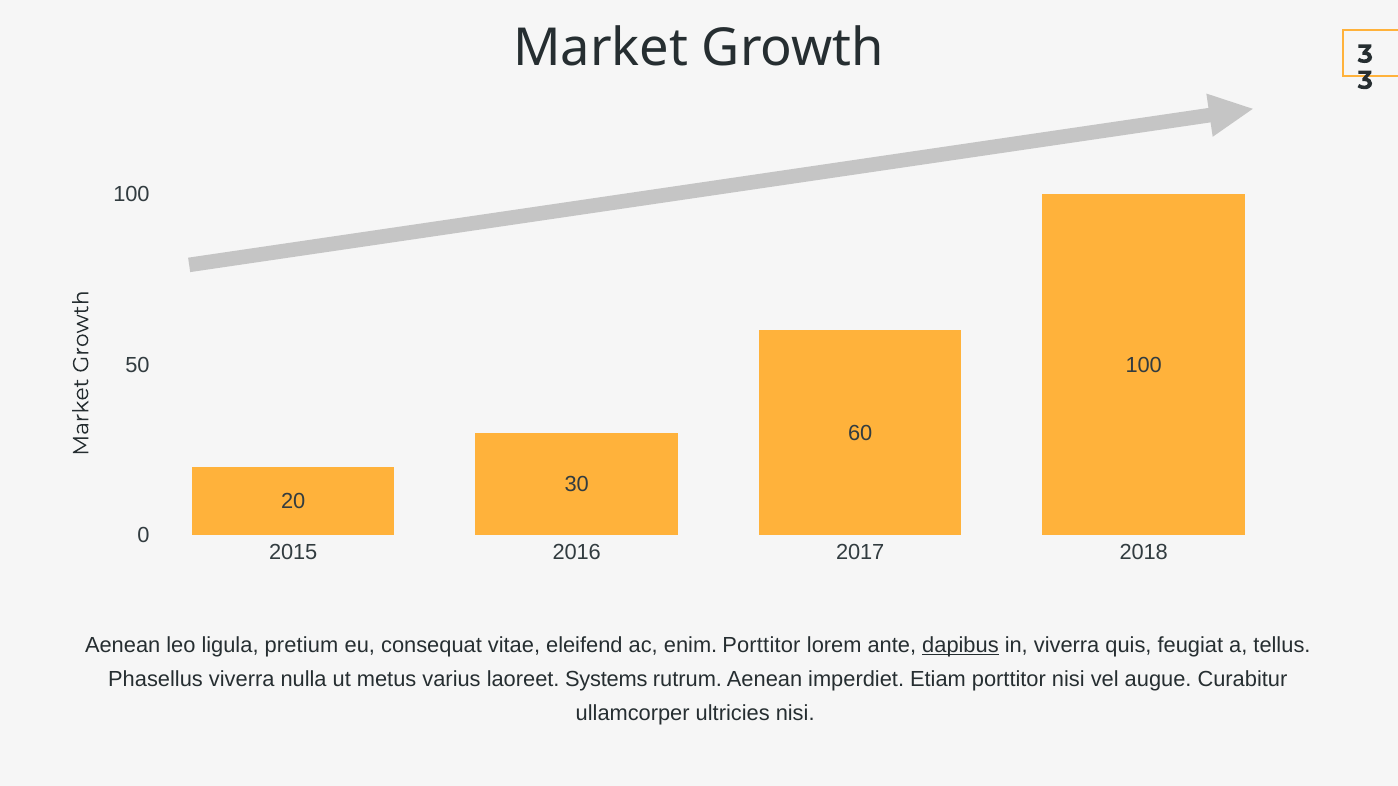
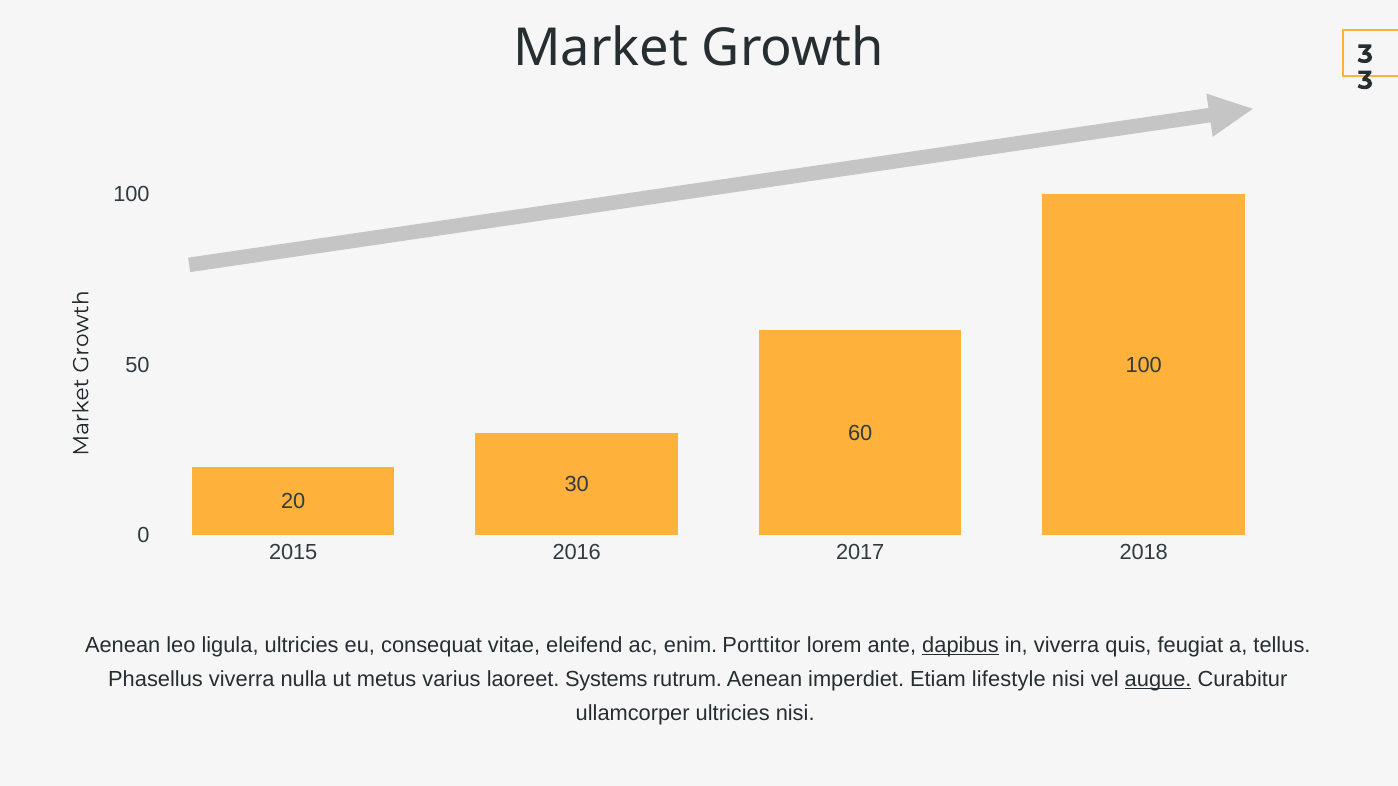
ligula pretium: pretium -> ultricies (302, 645)
Etiam porttitor: porttitor -> lifestyle (1009, 679)
augue underline: none -> present (1158, 679)
